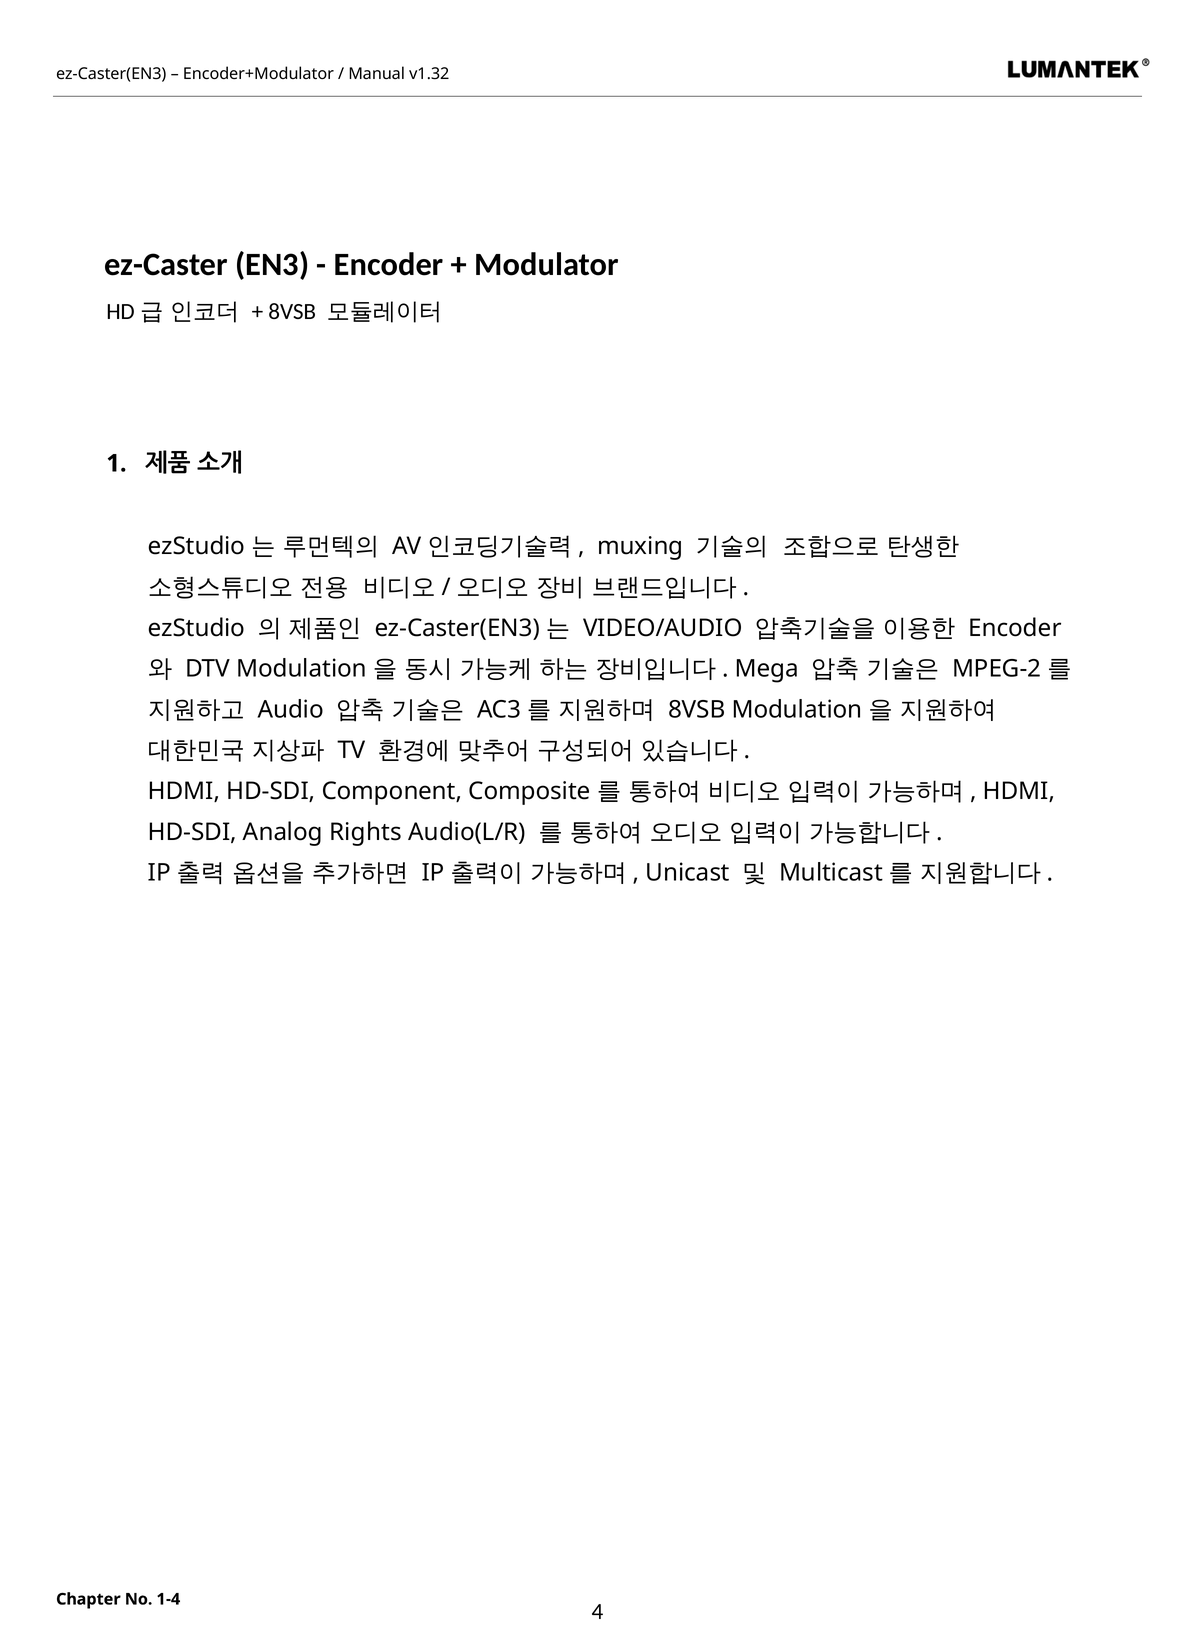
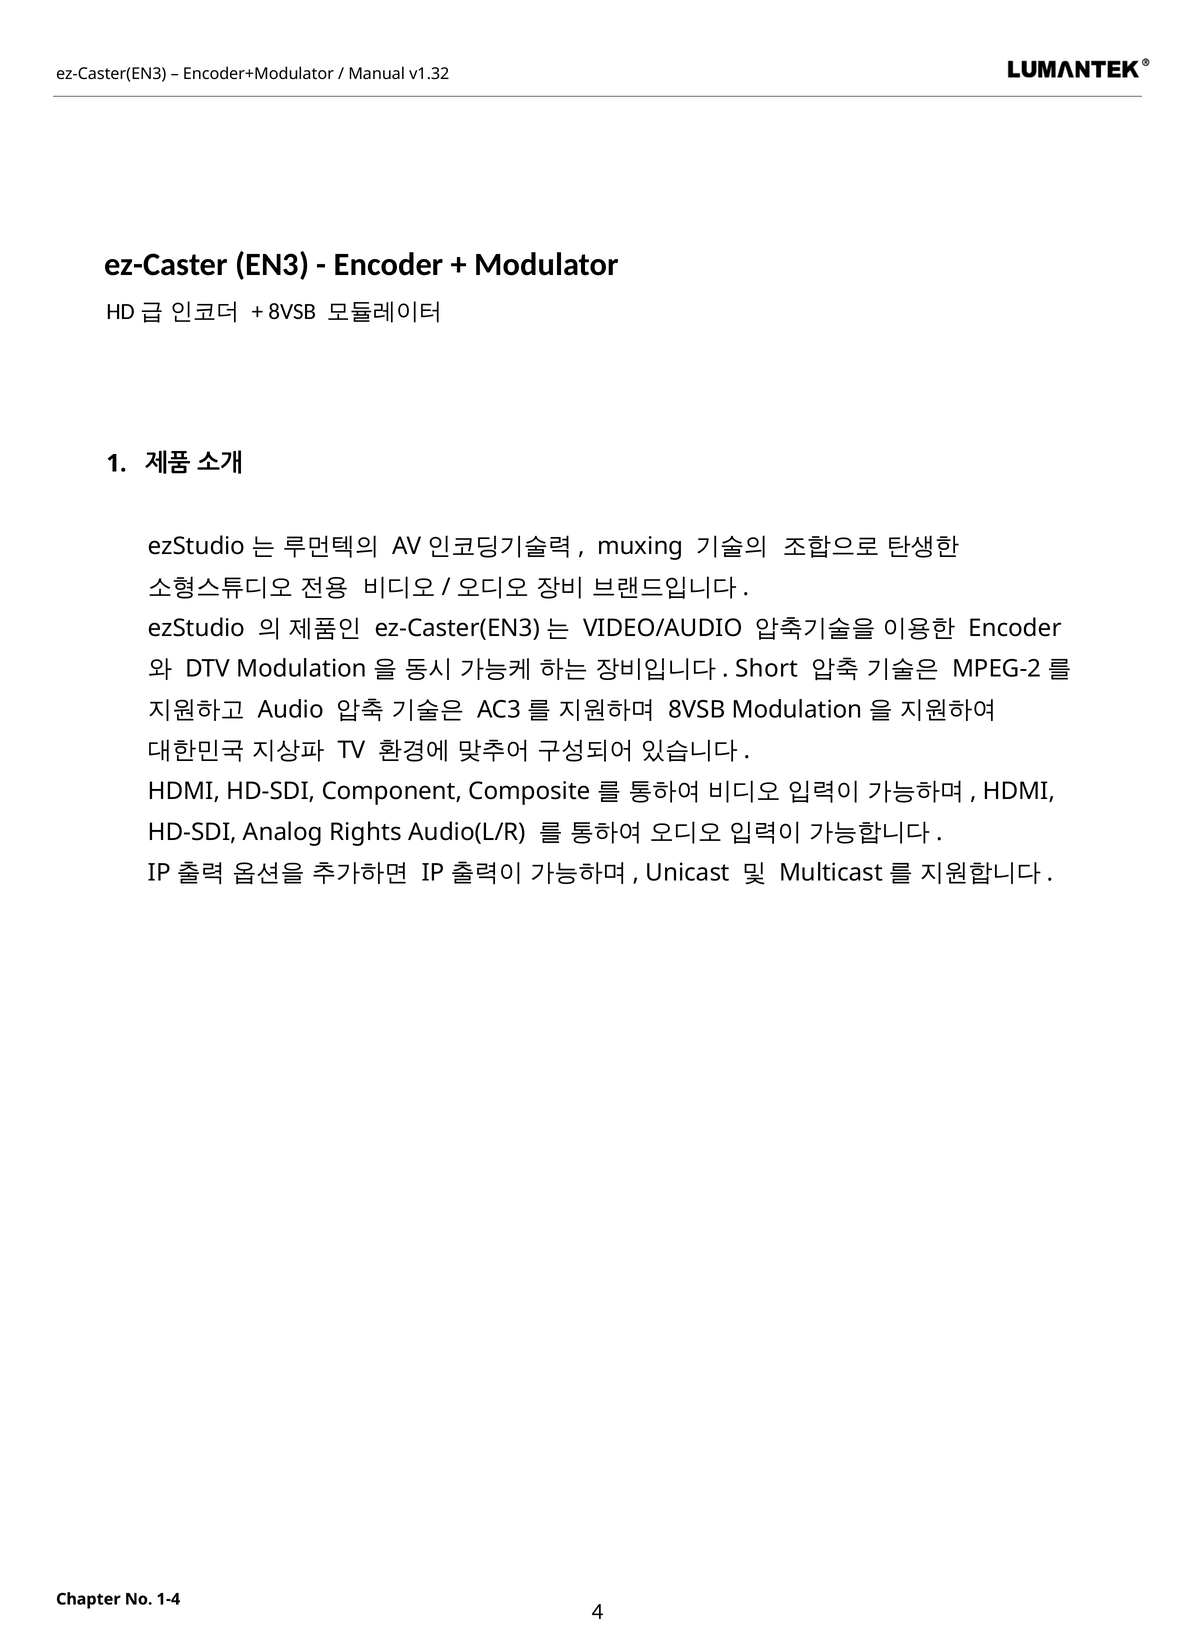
Mega: Mega -> Short (767, 669)
